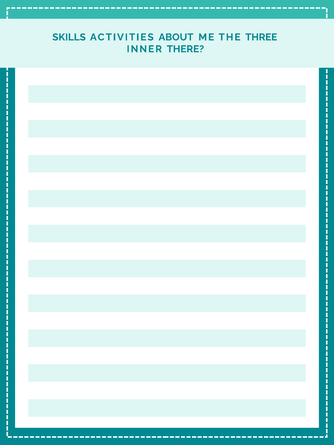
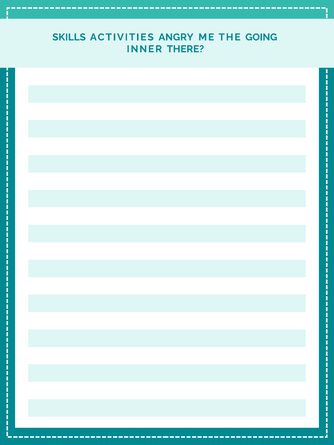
ABOUT: ABOUT -> ANGRY (176, 37)
THREE: THREE -> GOING (261, 37)
